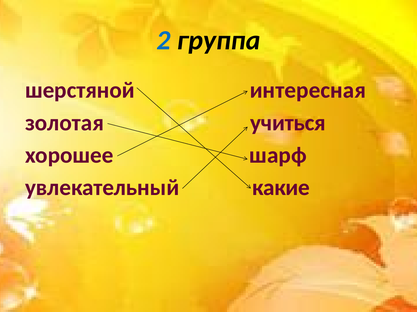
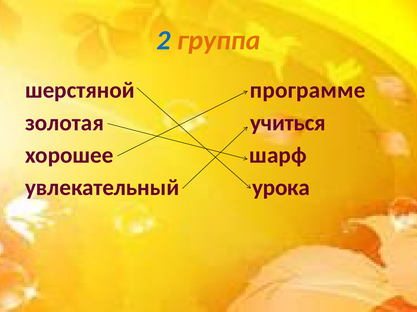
группа colour: black -> orange (219, 41)
интересная: интересная -> программе (308, 91)
какие: какие -> урока (281, 188)
